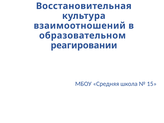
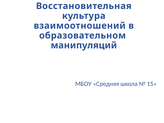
реагировании: реагировании -> манипуляций (84, 45)
